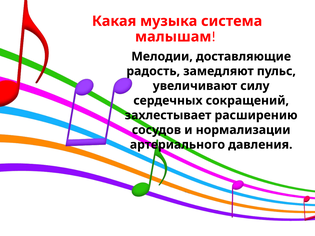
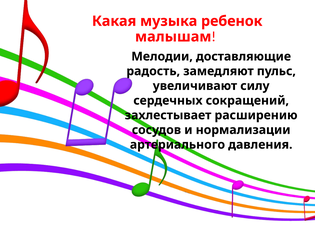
система: система -> ребенок (232, 21)
